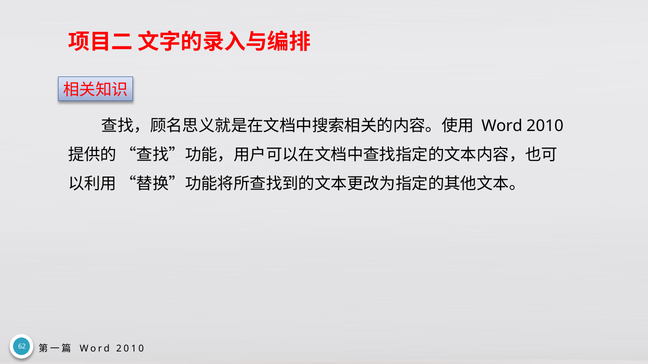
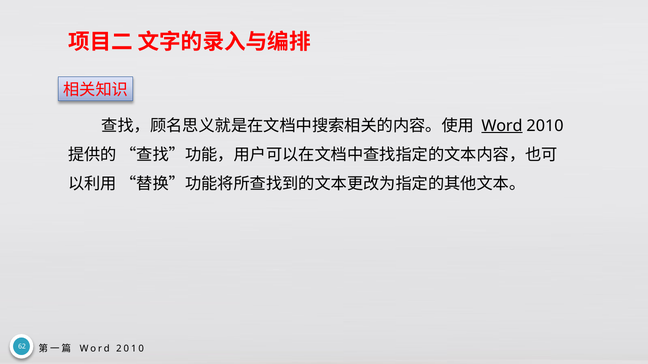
Word underline: none -> present (502, 126)
